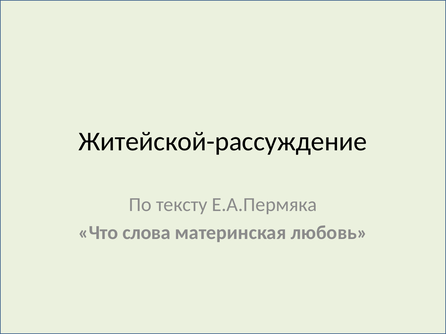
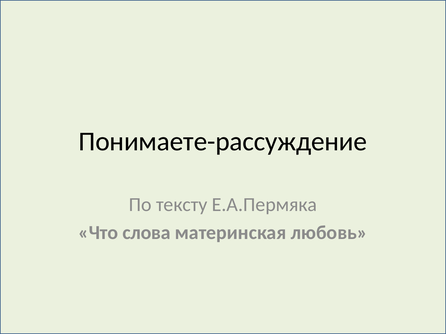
Житейской-рассуждение: Житейской-рассуждение -> Понимаете-рассуждение (223, 142)
